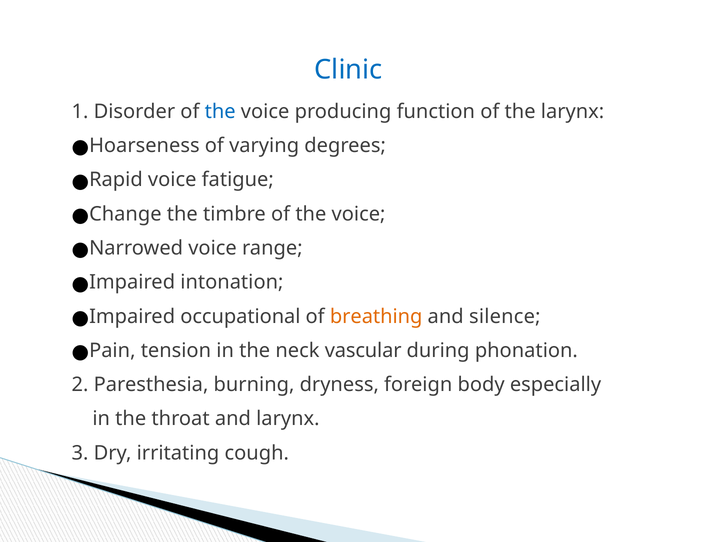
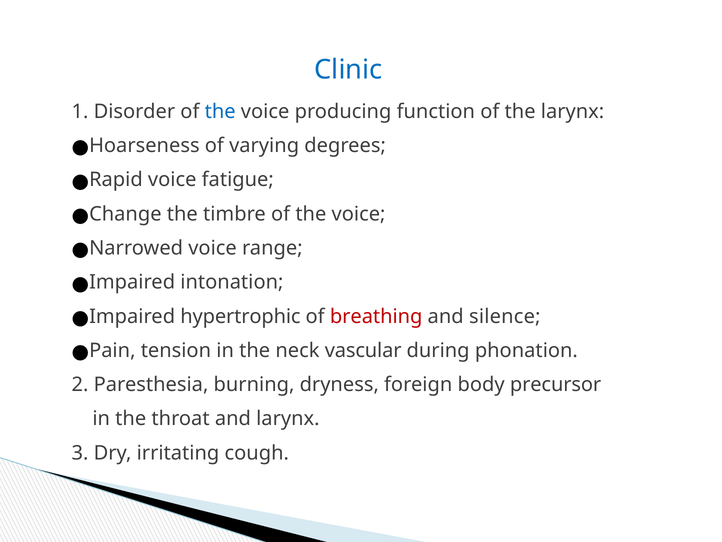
occupational: occupational -> hypertrophic (240, 316)
breathing colour: orange -> red (376, 316)
especially: especially -> precursor (556, 384)
